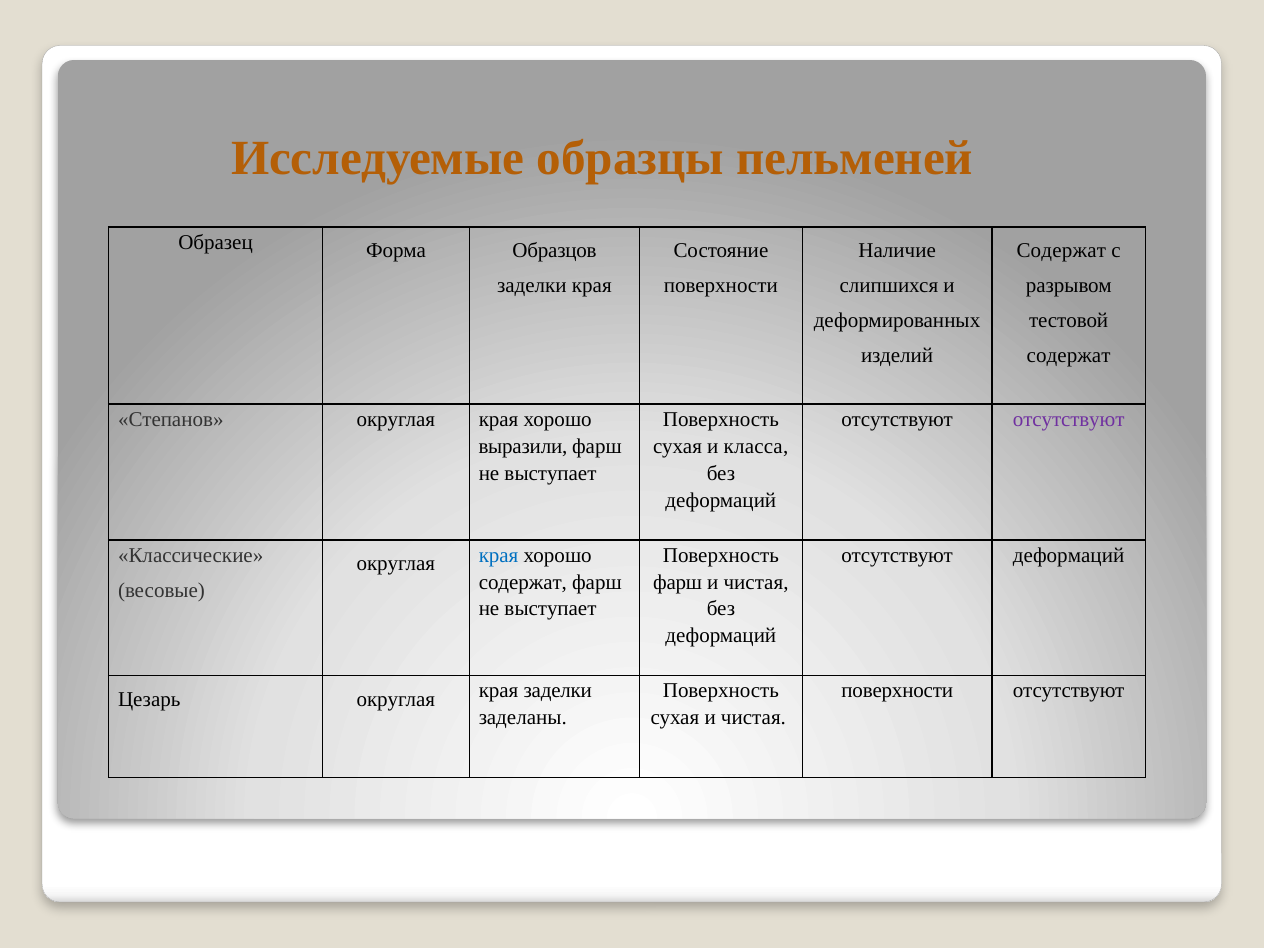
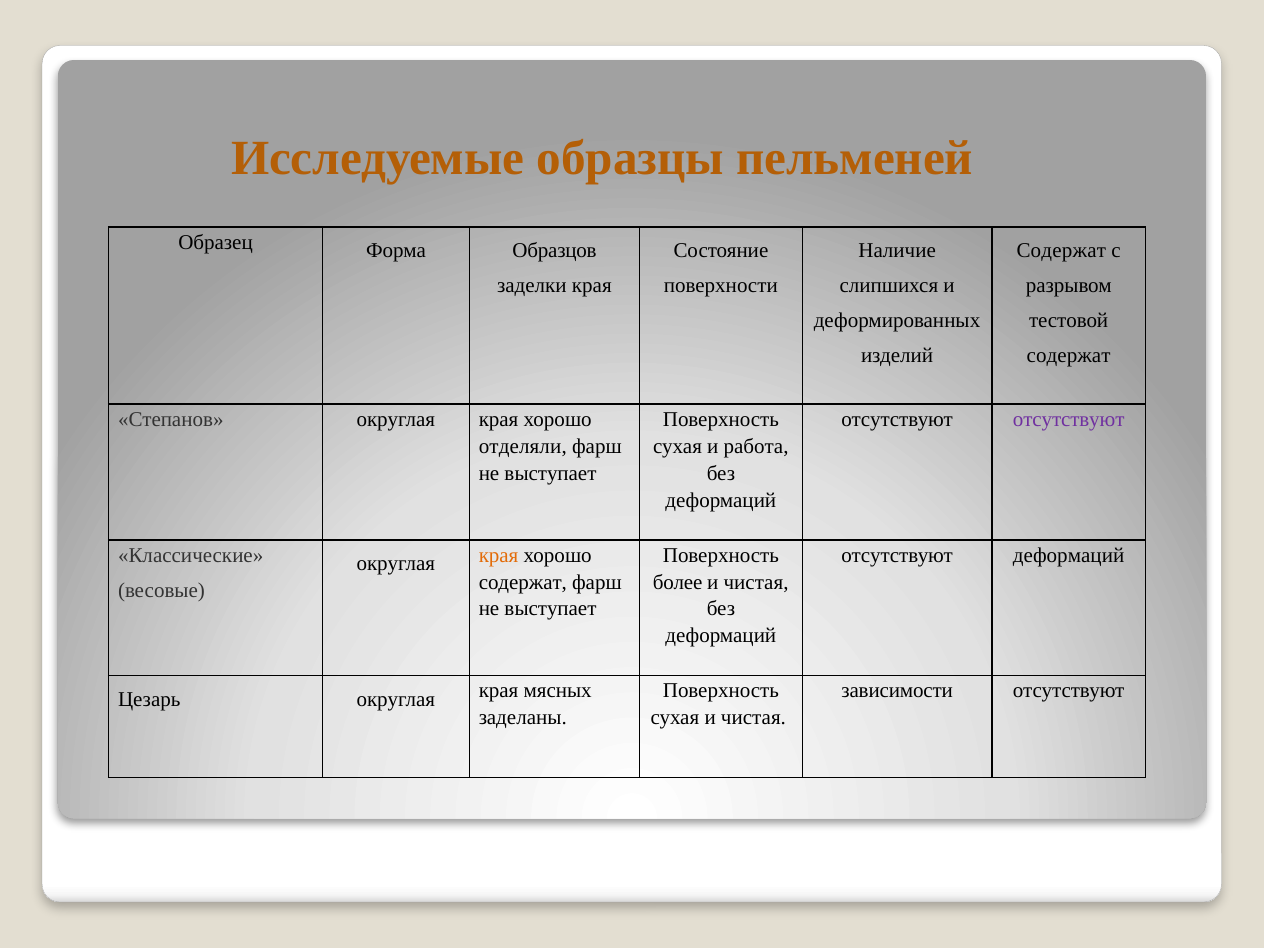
выразили: выразили -> отделяли (523, 446)
класса: класса -> работа (756, 446)
края colour: blue -> orange (499, 555)
фарш: фарш -> более (678, 582)
поверхности: поверхности -> зависимости (897, 691)
края заделки: заделки -> мясных (558, 691)
